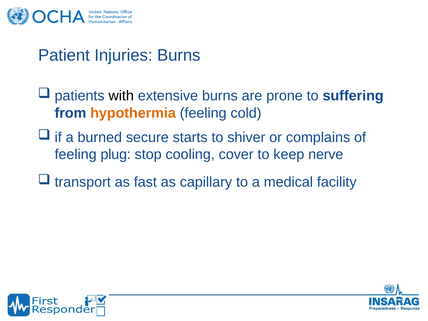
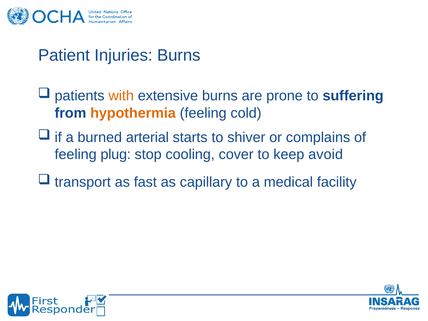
with colour: black -> orange (121, 96)
secure: secure -> arterial (147, 137)
nerve: nerve -> avoid (326, 154)
